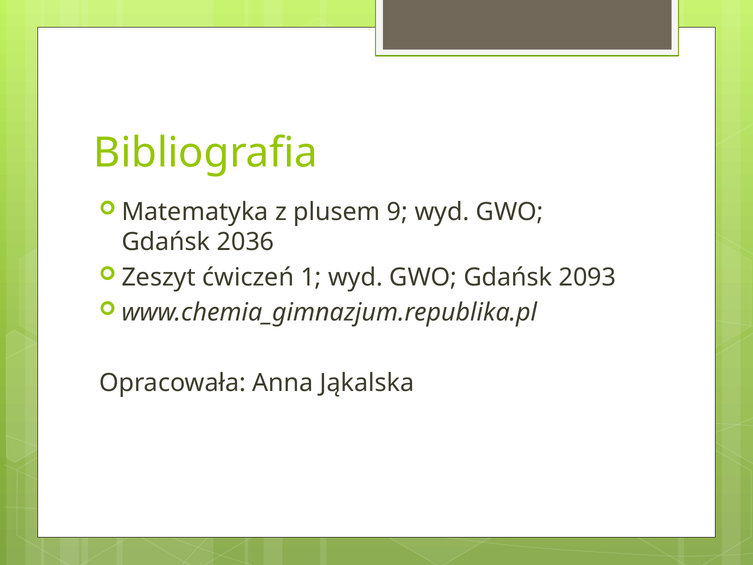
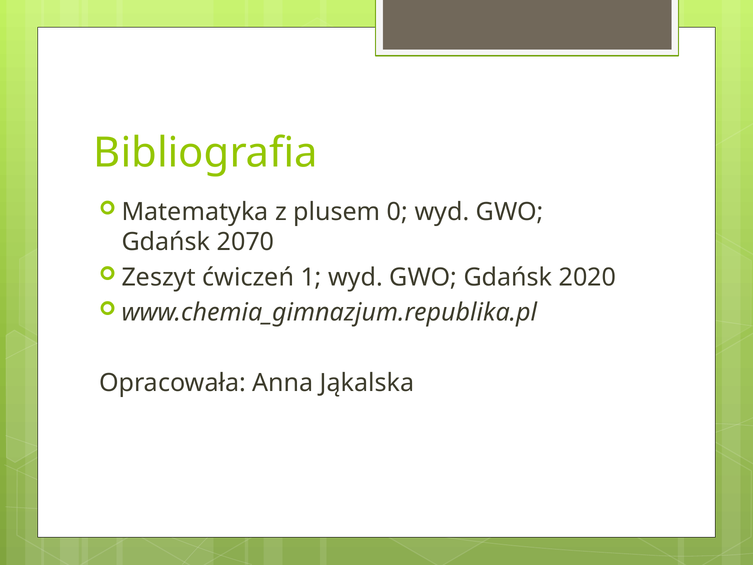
9: 9 -> 0 (398, 212)
2036: 2036 -> 2070 (246, 242)
2093: 2093 -> 2020 (587, 277)
